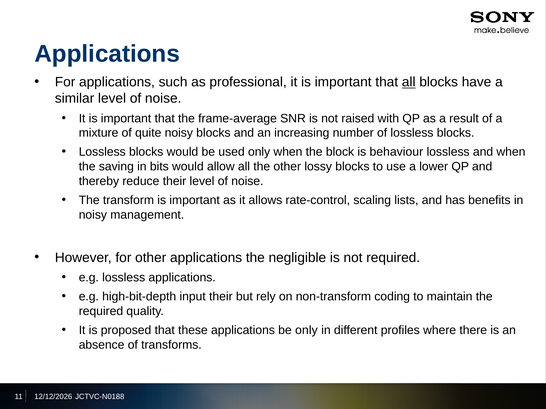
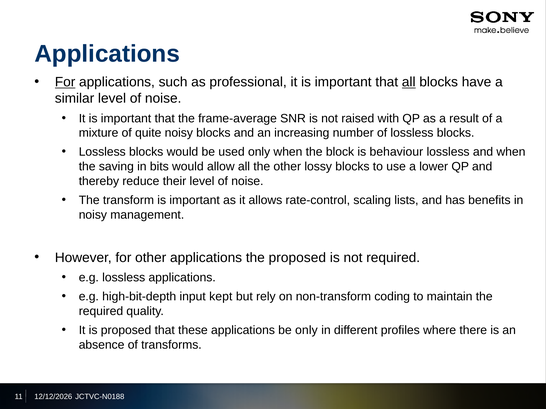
For underline: none -> present (65, 82)
the negligible: negligible -> proposed (297, 258)
input their: their -> kept (221, 297)
